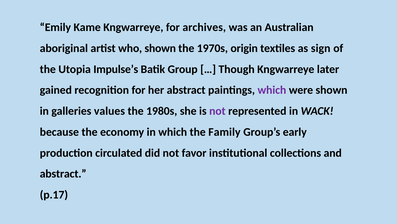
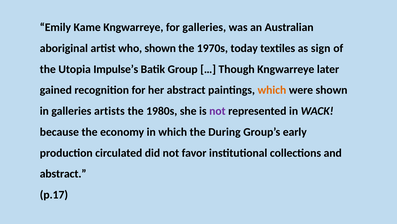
for archives: archives -> galleries (204, 27)
origin: origin -> today (244, 48)
which colour: purple -> orange (272, 90)
values: values -> artists (109, 111)
Family: Family -> During (224, 132)
